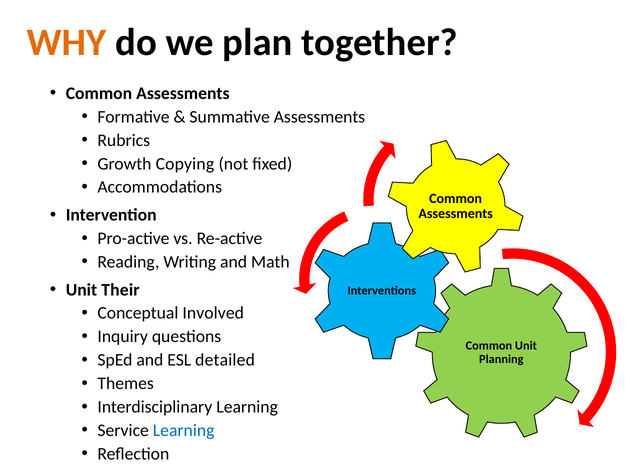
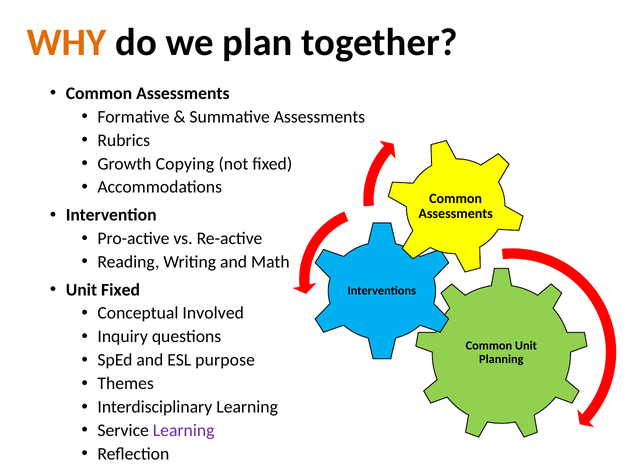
Unit Their: Their -> Fixed (121, 289)
detailed: detailed -> purpose (225, 360)
Learning colour: blue -> purple (184, 430)
